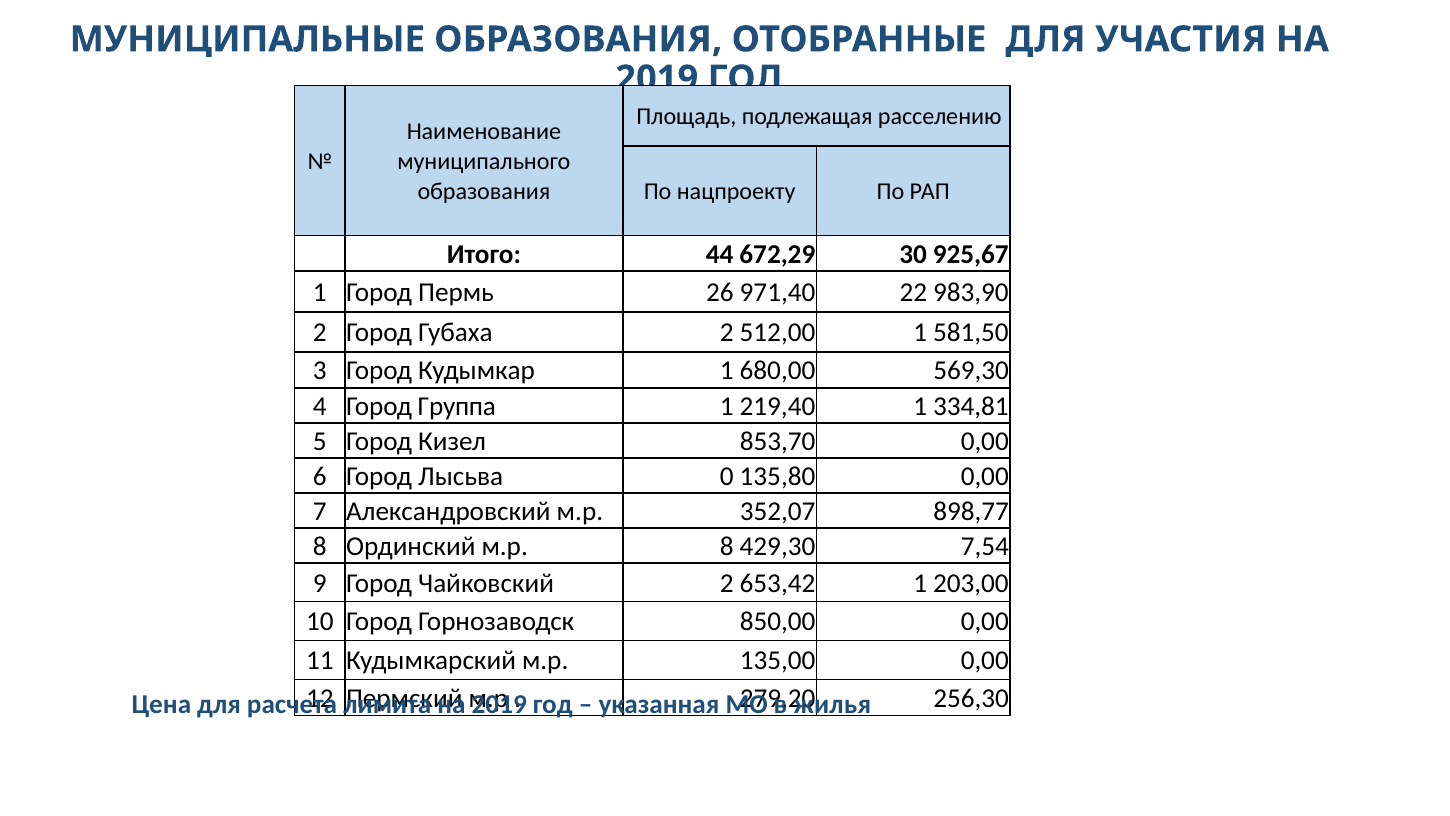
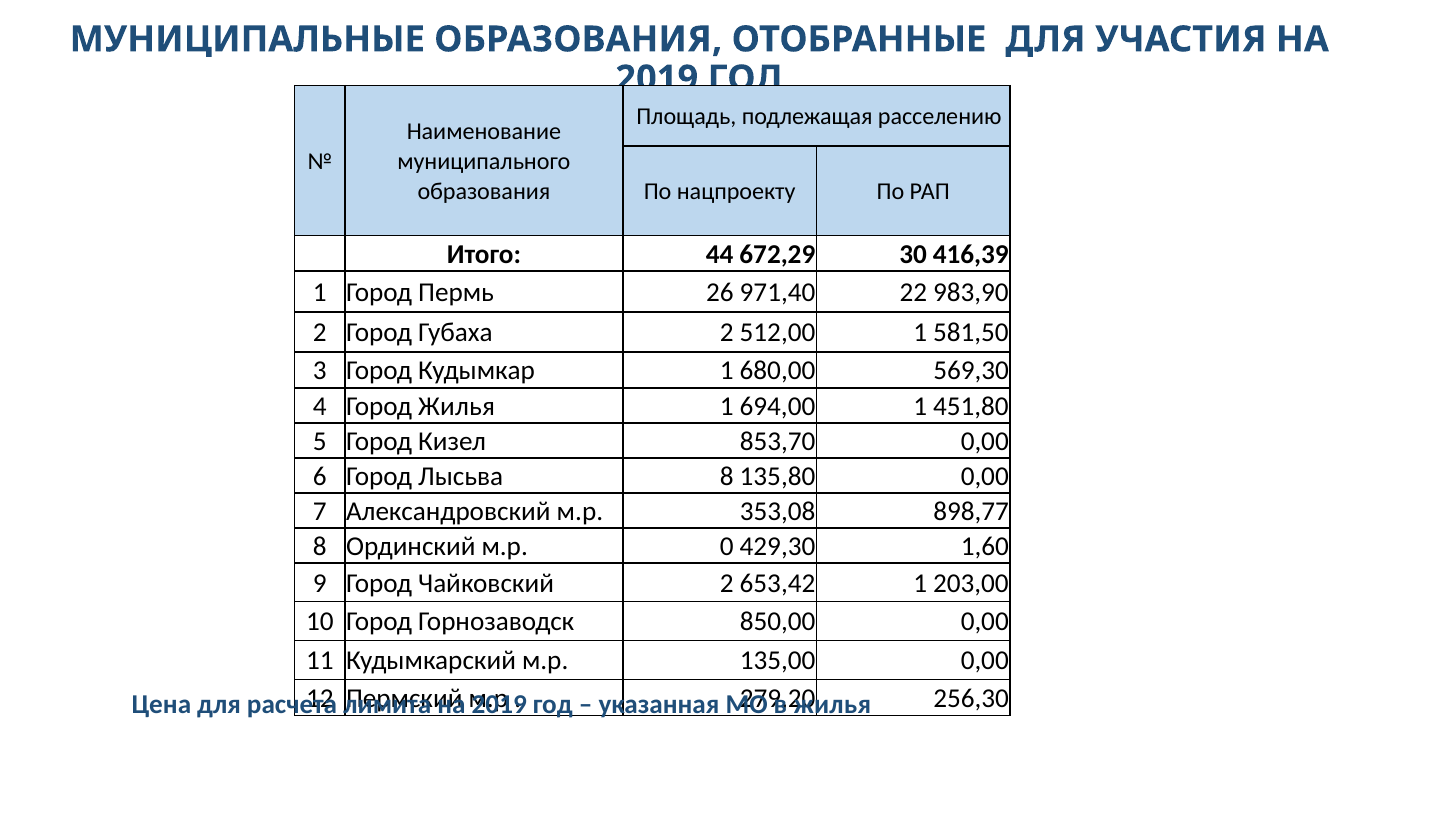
925,67: 925,67 -> 416,39 (971, 254)
Город Группа: Группа -> Жилья (457, 406)
219,40: 219,40 -> 694,00 (777, 406)
334,81: 334,81 -> 451,80 (971, 406)
Лысьва 0: 0 -> 8 (727, 476)
352,07: 352,07 -> 353,08 (778, 511)
м.р 8: 8 -> 0 (727, 546)
7,54: 7,54 -> 1,60 (985, 546)
